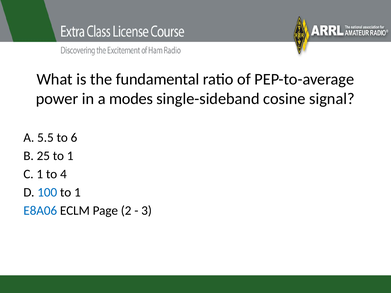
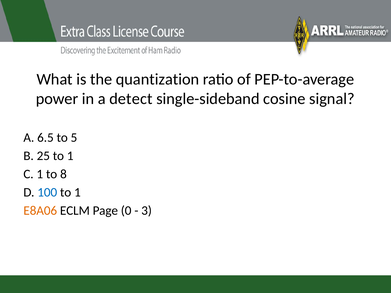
fundamental: fundamental -> quantization (158, 79)
modes: modes -> detect (131, 99)
5.5: 5.5 -> 6.5 (45, 138)
6: 6 -> 5 (74, 138)
4: 4 -> 8 (63, 174)
E8A06 colour: blue -> orange (40, 211)
2: 2 -> 0 (126, 211)
